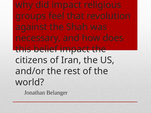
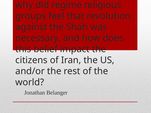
did impact: impact -> regime (67, 5)
